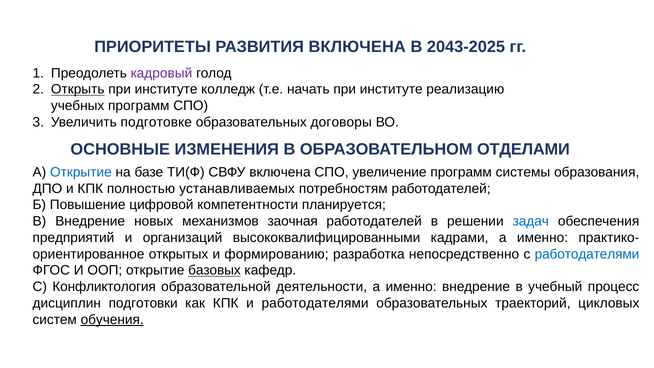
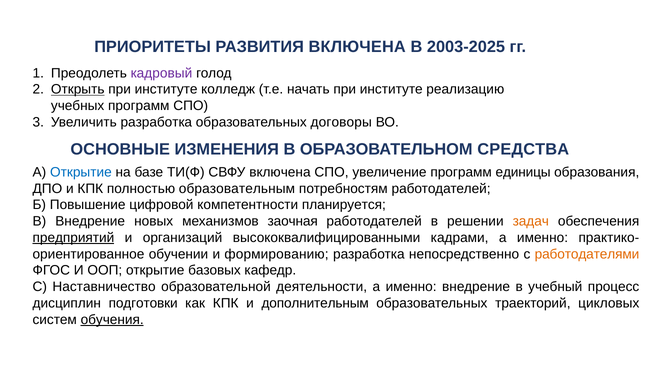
2043-2025: 2043-2025 -> 2003-2025 (466, 47)
Увеличить подготовке: подготовке -> разработка (156, 122)
ОТДЕЛАМИ: ОТДЕЛАМИ -> СРЕДСТВА (523, 149)
системы: системы -> единицы (523, 172)
устанавливаемых: устанавливаемых -> образовательным (237, 189)
задач colour: blue -> orange (531, 221)
предприятий underline: none -> present (73, 238)
открытых: открытых -> обучении (178, 254)
работодателями colour: blue -> orange (587, 254)
базовых underline: present -> none (214, 270)
Конфликтология: Конфликтология -> Наставничество (104, 287)
и работодателями: работодателями -> дополнительным (315, 303)
